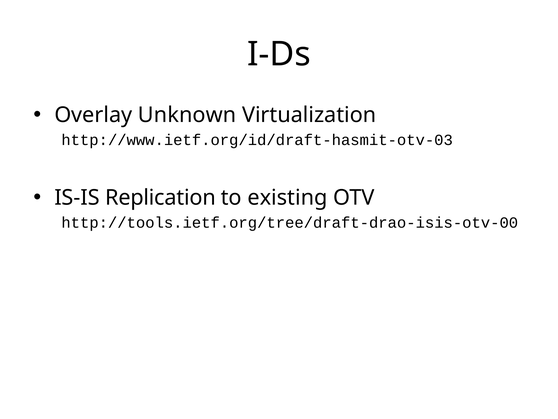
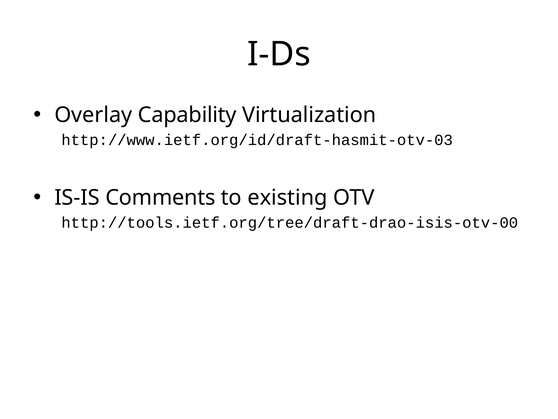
Unknown: Unknown -> Capability (187, 115)
Replication: Replication -> Comments (160, 197)
